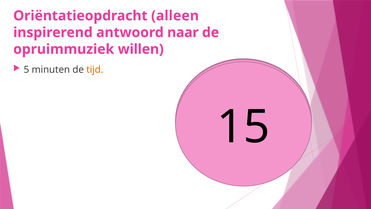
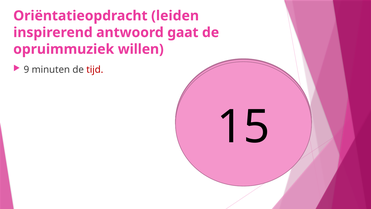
alleen: alleen -> leiden (175, 16)
naar: naar -> gaat (183, 32)
5: 5 -> 9 (26, 69)
tijd colour: orange -> red (95, 69)
